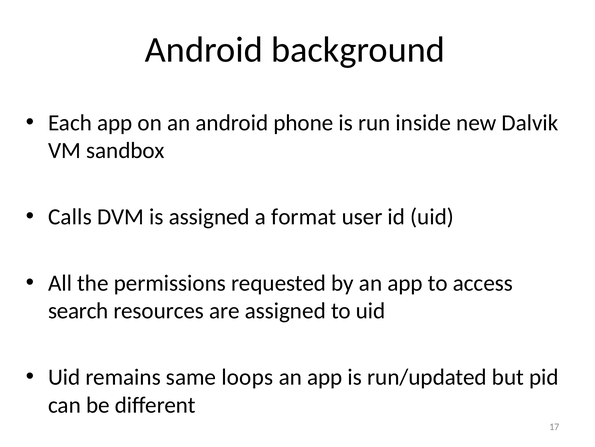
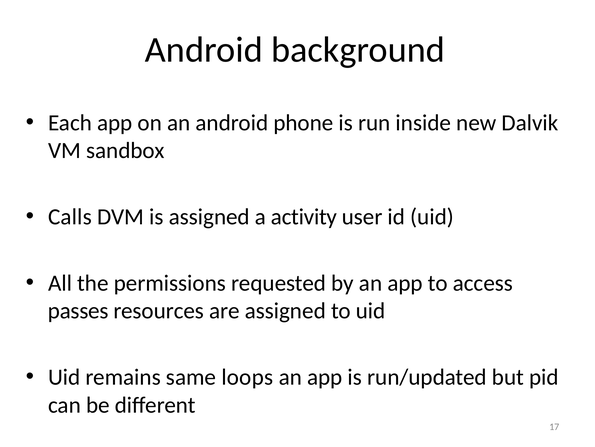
format: format -> activity (304, 217)
search: search -> passes (78, 310)
